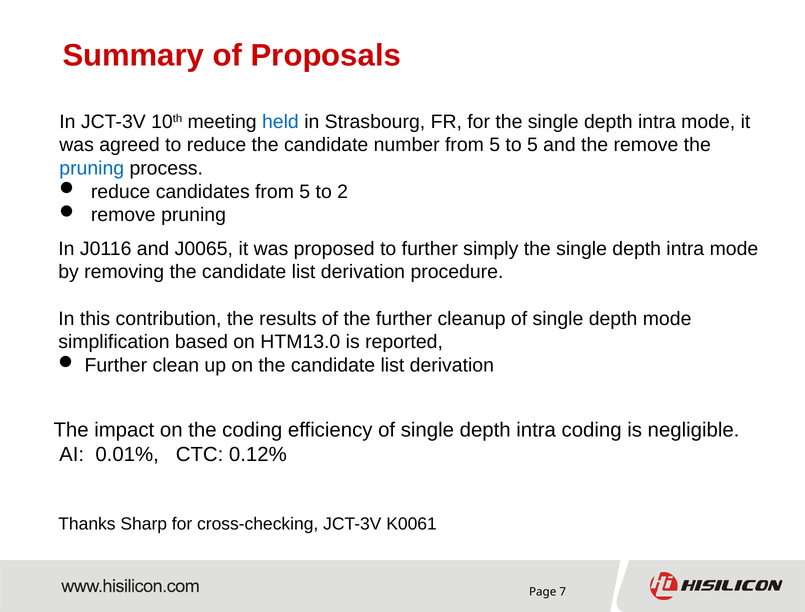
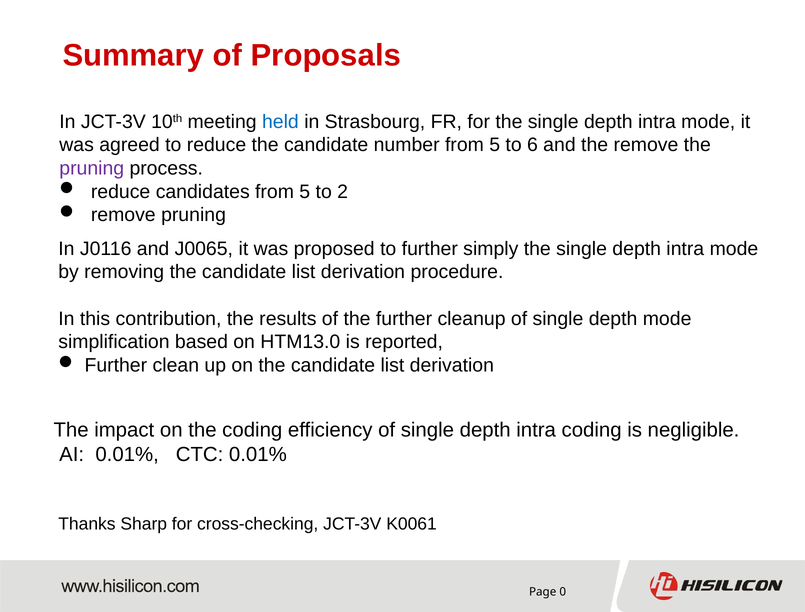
to 5: 5 -> 6 (532, 145)
pruning colour: blue -> purple (92, 168)
CTC 0.12%: 0.12% -> 0.01% (258, 454)
7: 7 -> 0 (563, 592)
